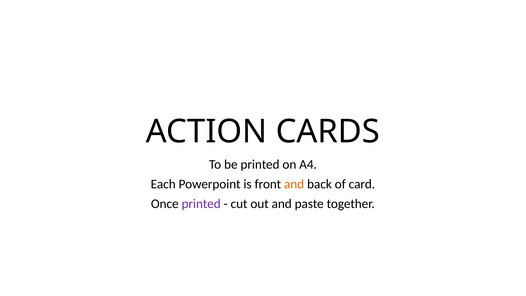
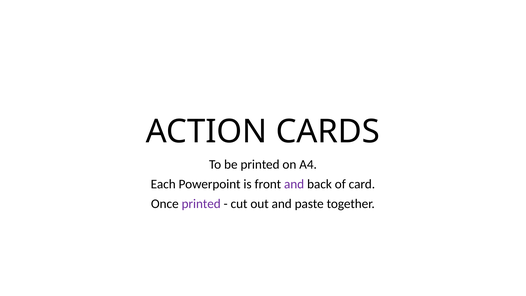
and colour: orange -> purple (294, 184)
